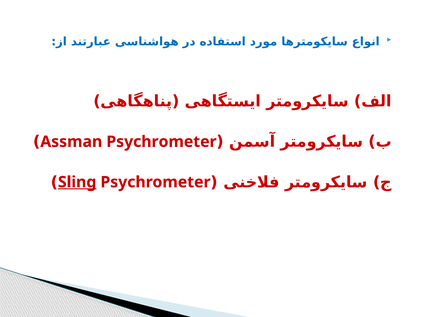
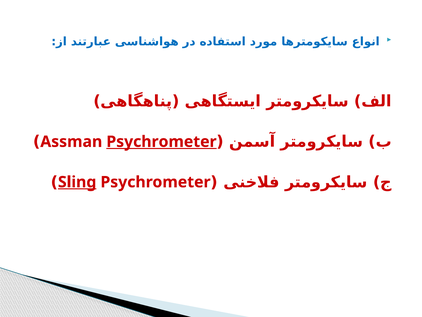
Psychrometer underline: none -> present (161, 141)
